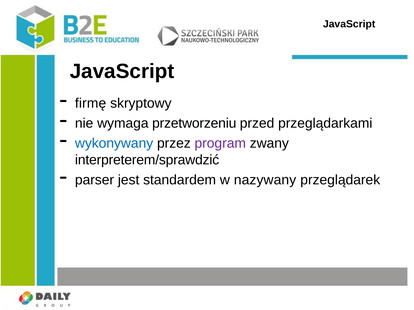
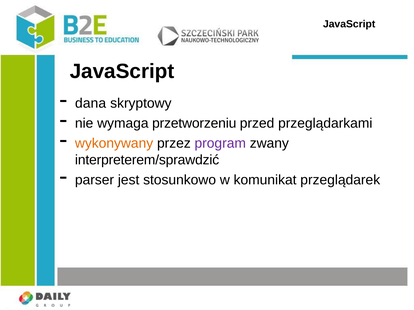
firmę: firmę -> dana (91, 104)
wykonywany colour: blue -> orange (114, 144)
standardem: standardem -> stosunkowo (180, 180)
nazywany: nazywany -> komunikat (265, 180)
